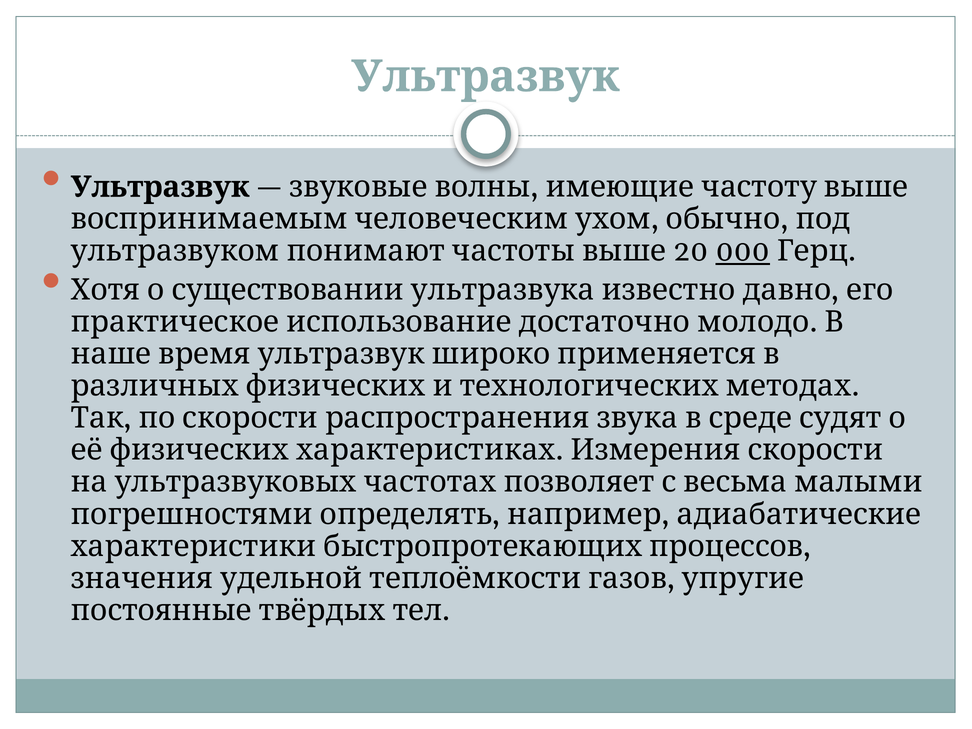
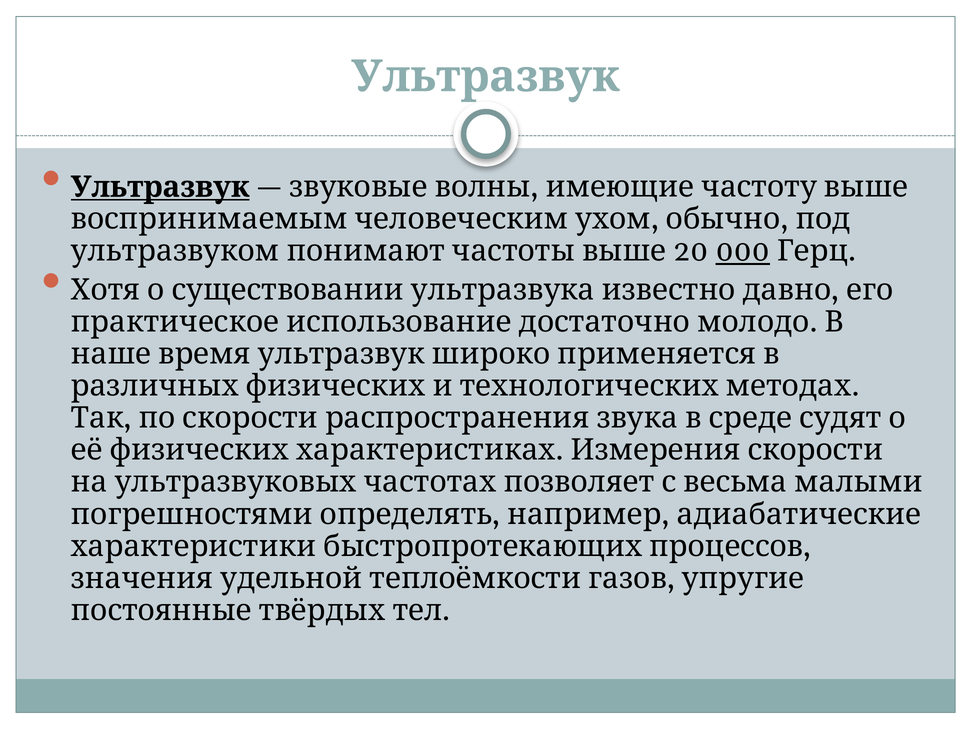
Ультразвук underline: none -> present (160, 187)
